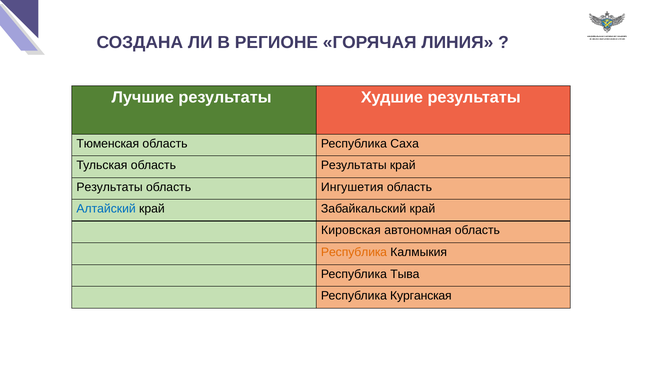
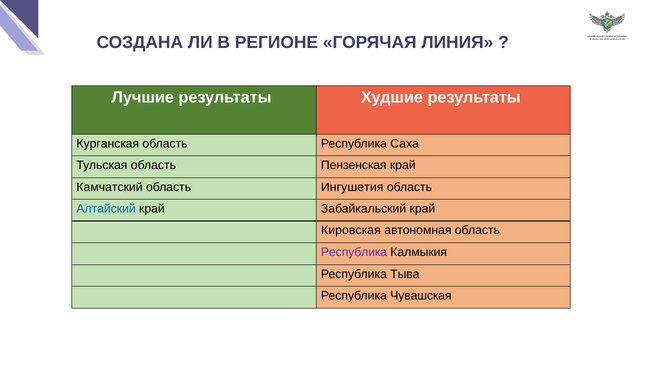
Тюменская: Тюменская -> Курганская (108, 144)
область Результаты: Результаты -> Пензенская (354, 166)
Результаты: Результаты -> Камчатский (110, 187)
Республика colour: orange -> purple (354, 253)
Курганская: Курганская -> Чувашская (421, 296)
